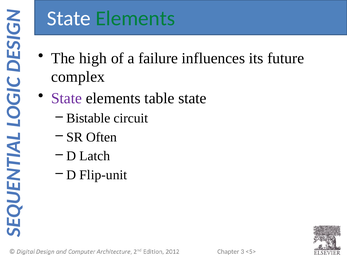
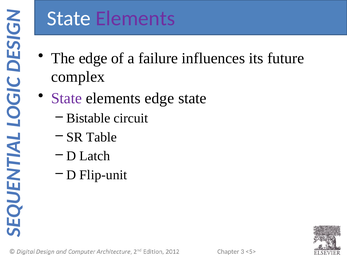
Elements colour: green -> purple (135, 19)
The high: high -> edge (93, 58)
elements table: table -> edge (159, 98)
Often: Often -> Table (101, 137)
